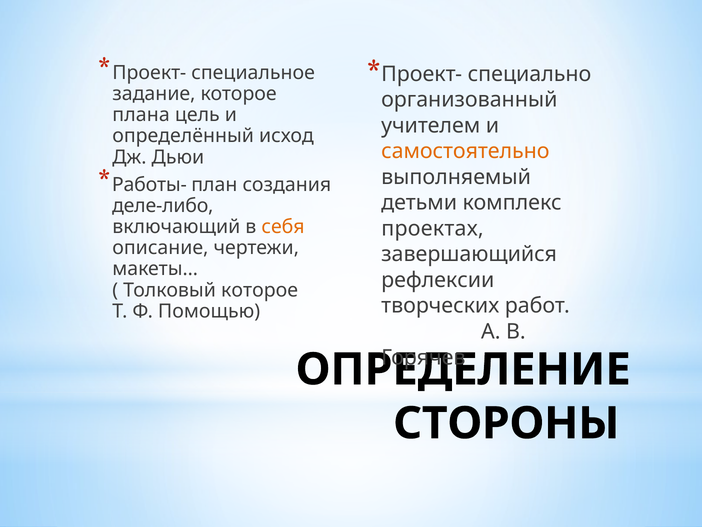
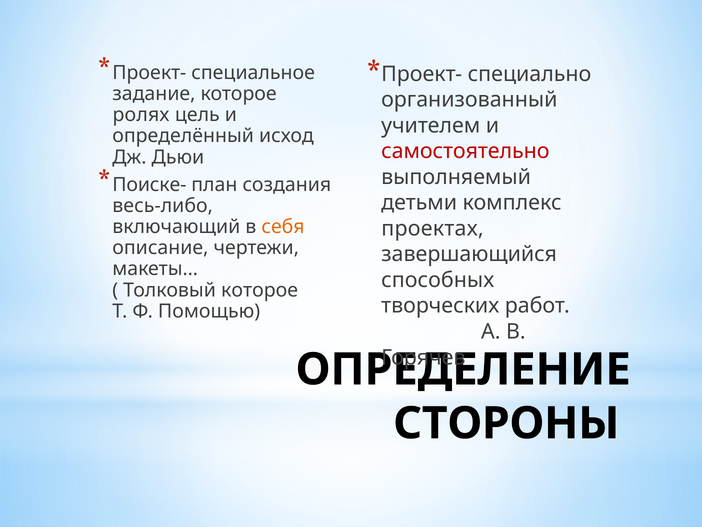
плана: плана -> ролях (141, 115)
самостоятельно colour: orange -> red (465, 151)
Работы-: Работы- -> Поиске- (149, 185)
деле-либо: деле-либо -> весь-либо (163, 206)
рефлексии: рефлексии -> способных (438, 280)
